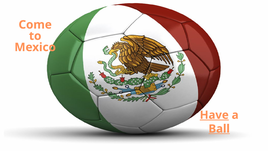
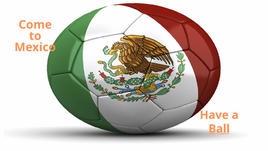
Have underline: present -> none (214, 115)
